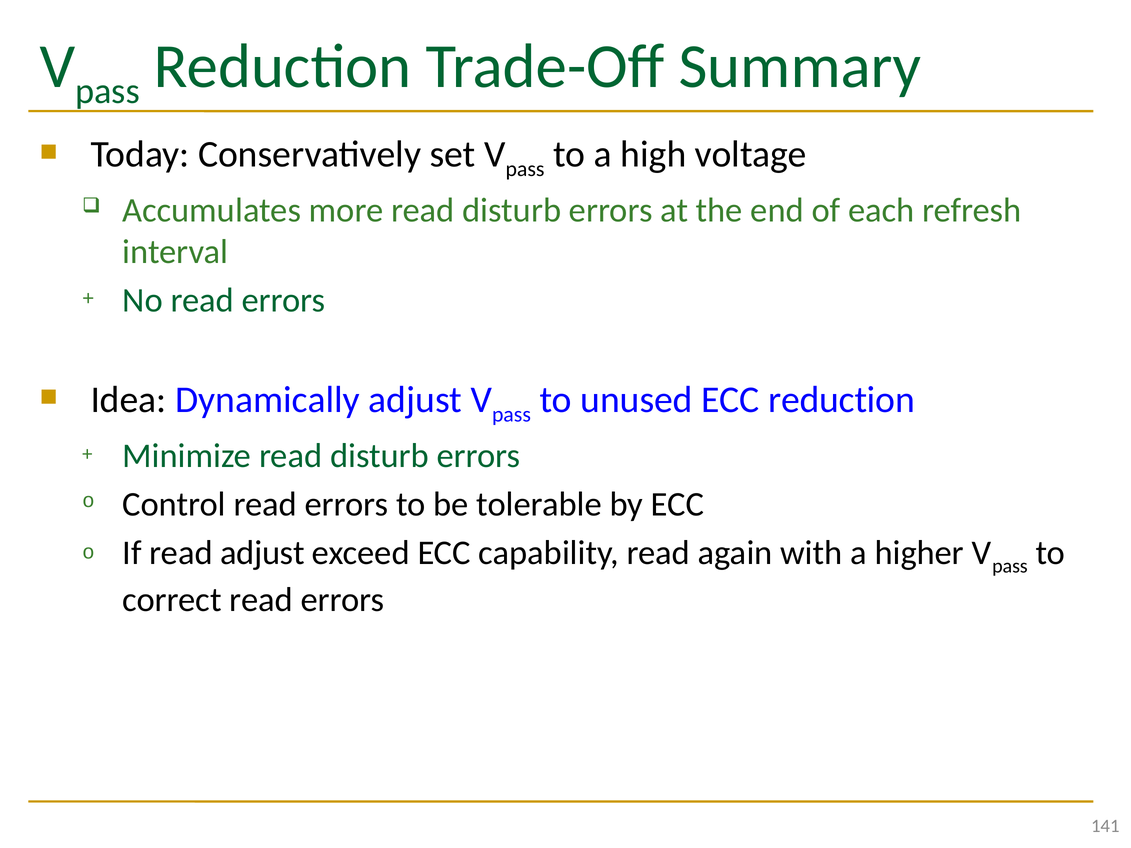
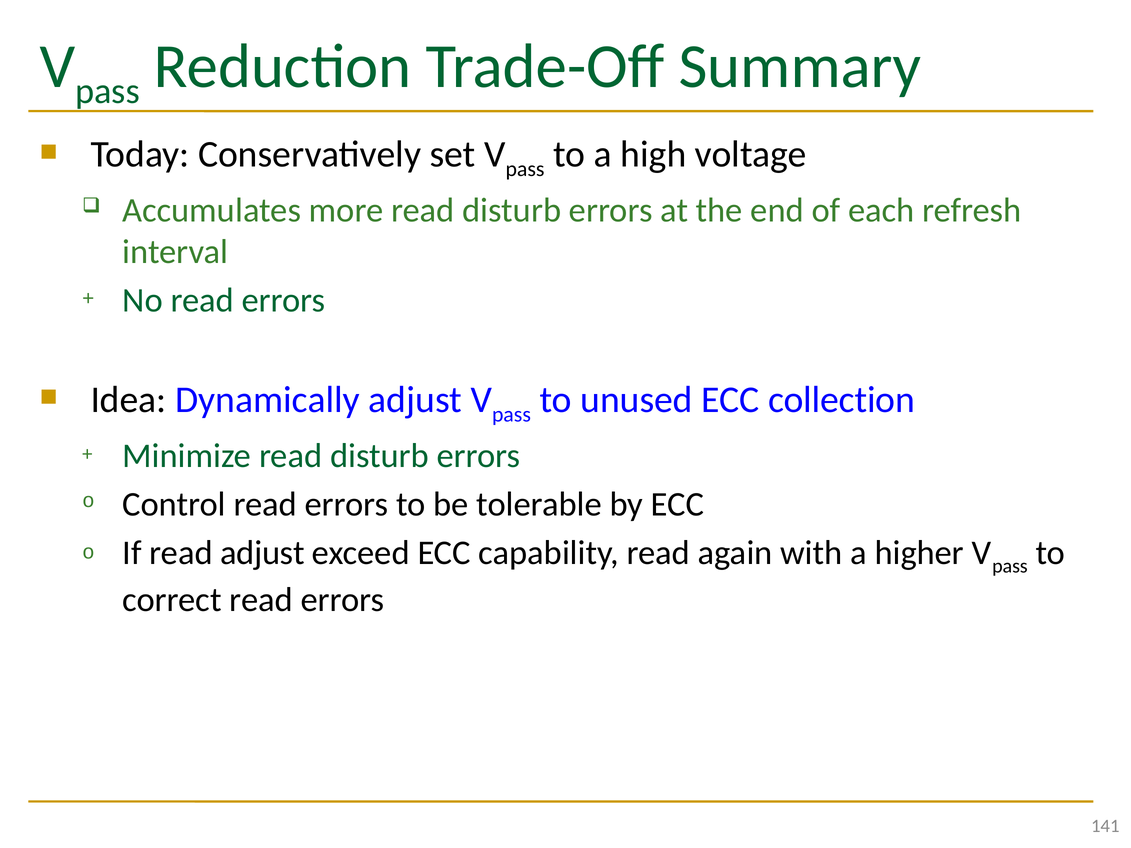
ECC reduction: reduction -> collection (842, 400)
